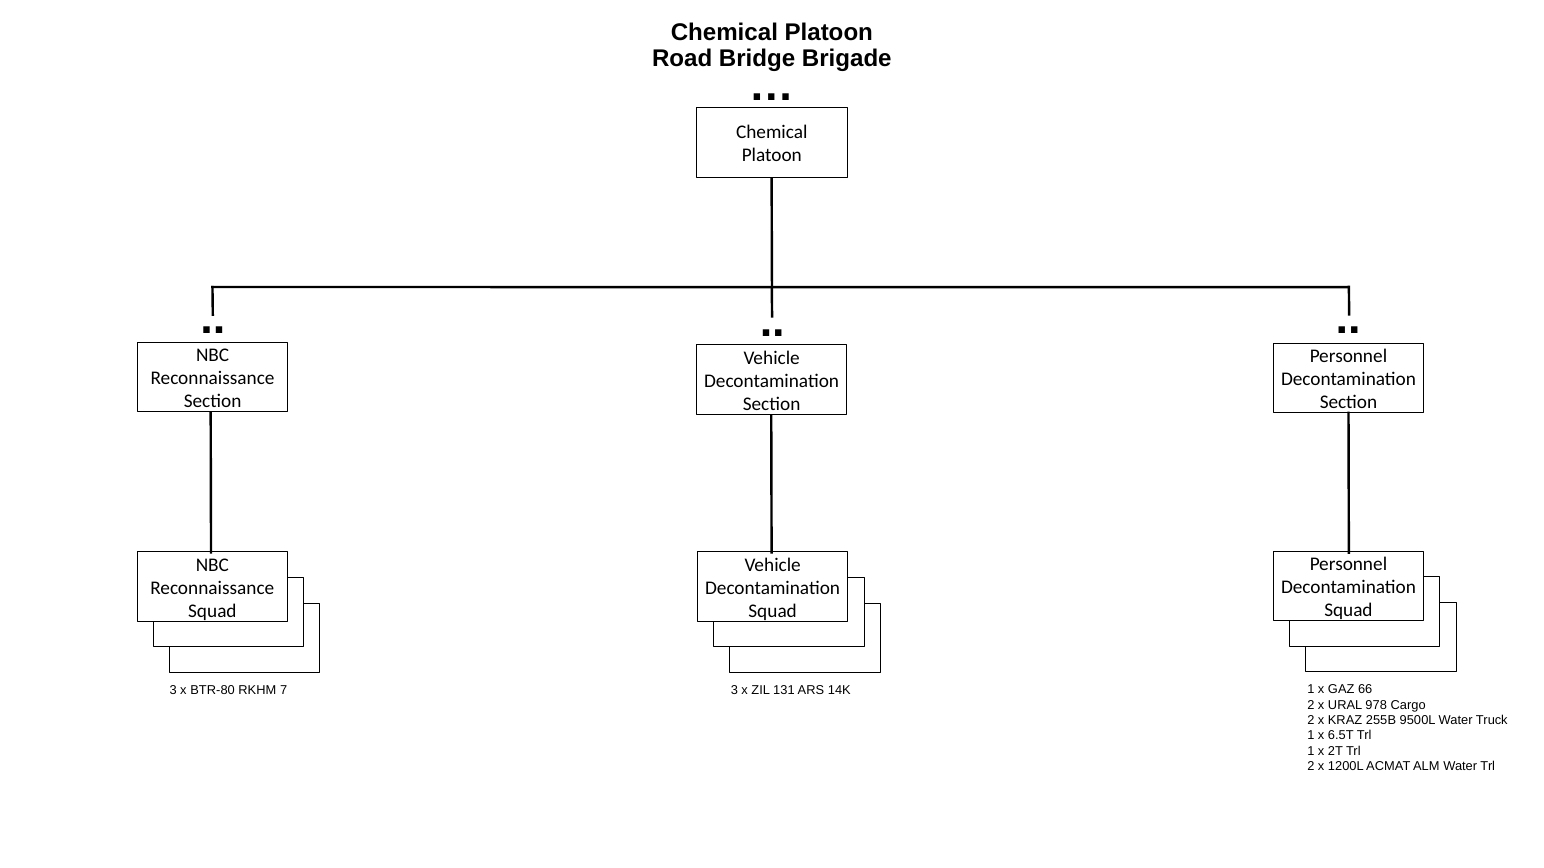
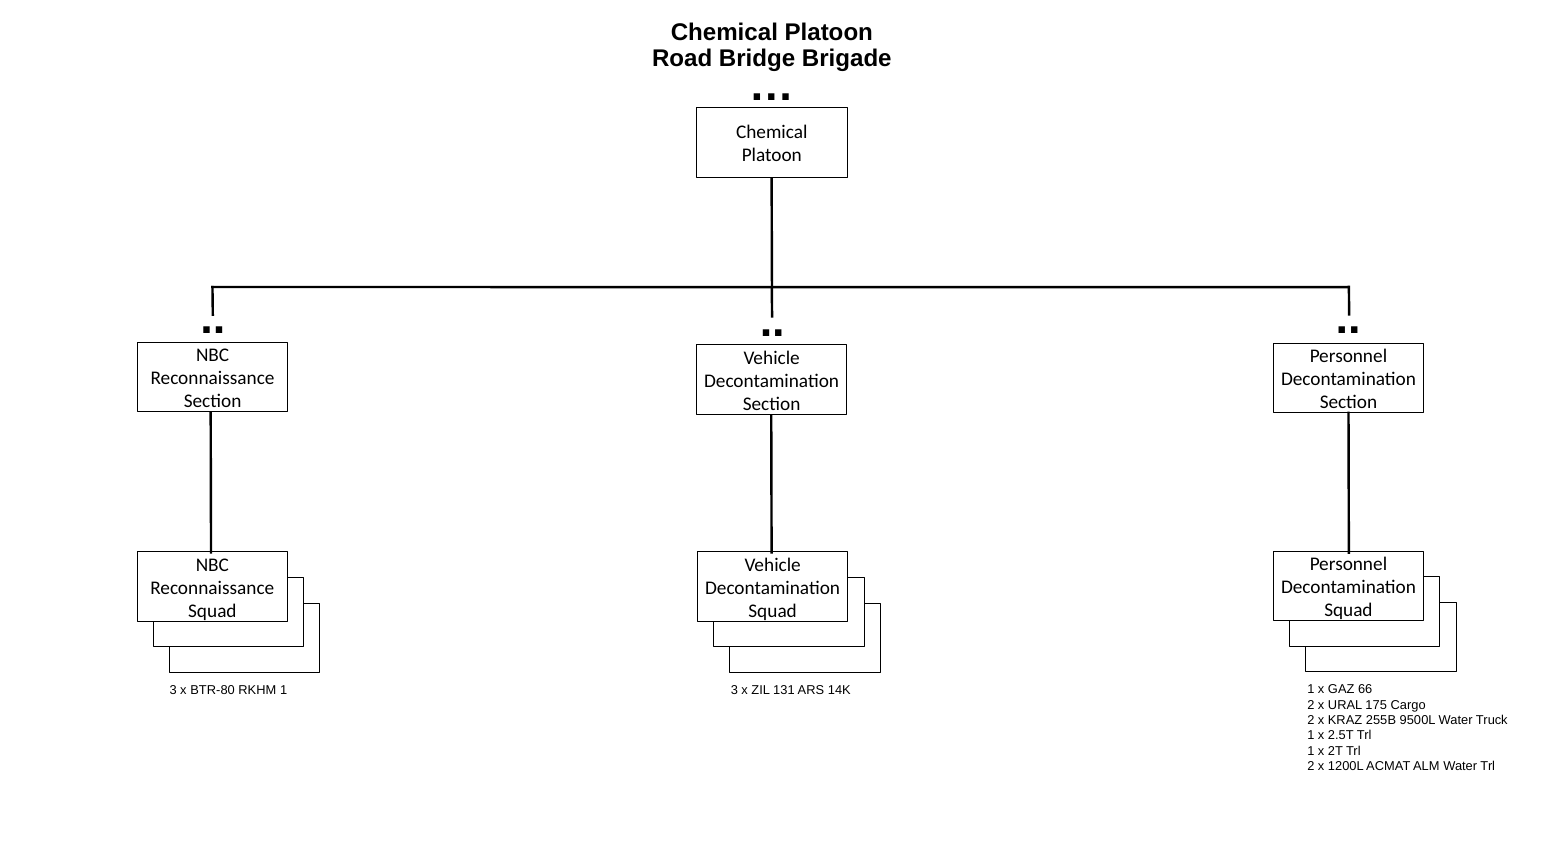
RKHM 7: 7 -> 1 (284, 691)
978: 978 -> 175 (1376, 705)
6.5T: 6.5T -> 2.5T (1341, 736)
